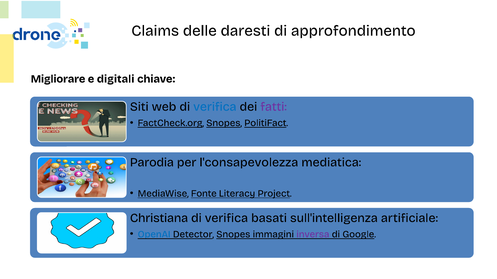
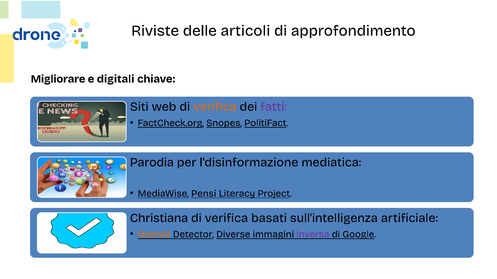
Claims: Claims -> Riviste (155, 31)
daresti: daresti -> articoli (245, 31)
verifica colour: blue -> orange (215, 107)
l'consapevolezza: l'consapevolezza -> l'disinformazione (249, 163)
Fonte: Fonte -> Pensi (204, 194)
OpenAI colour: blue -> orange (154, 235)
Detector Snopes: Snopes -> Diverse (233, 235)
